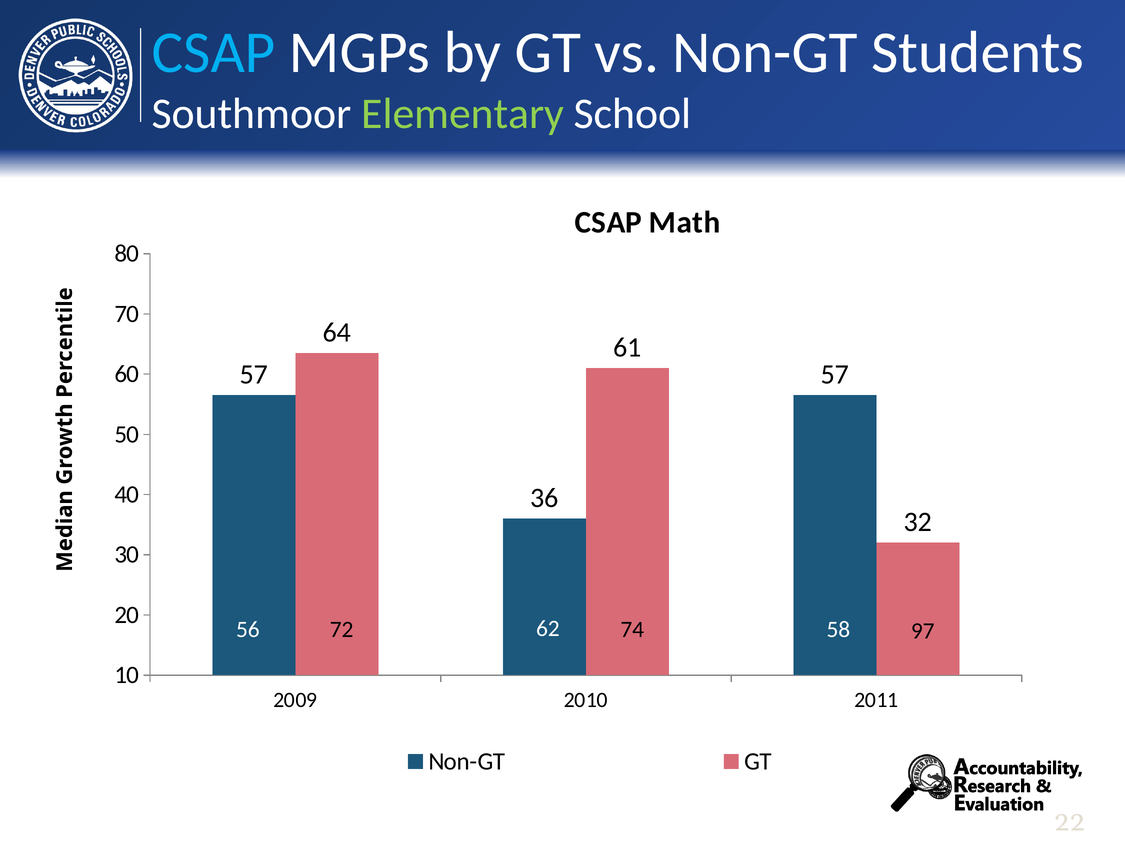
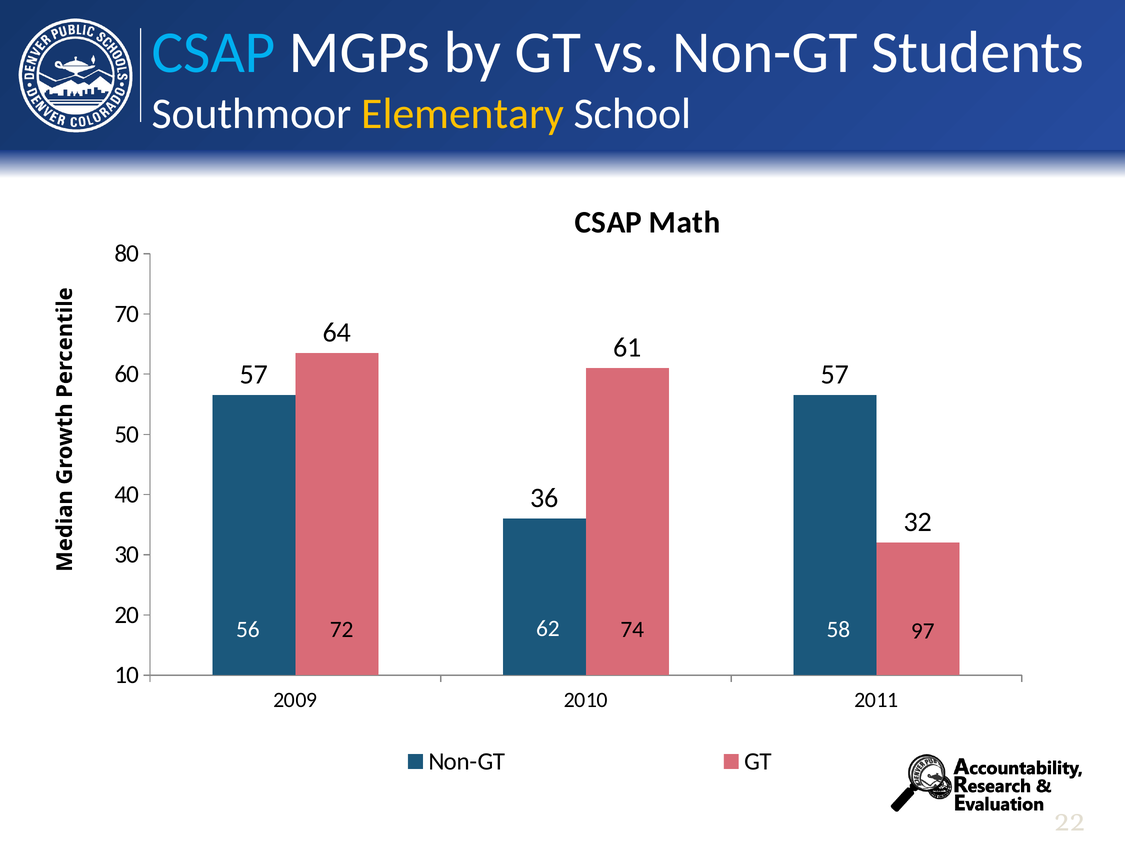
Elementary colour: light green -> yellow (463, 114)
